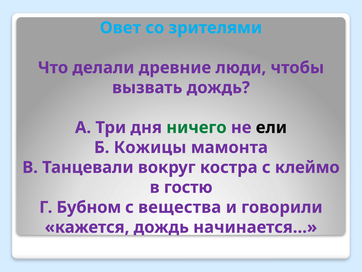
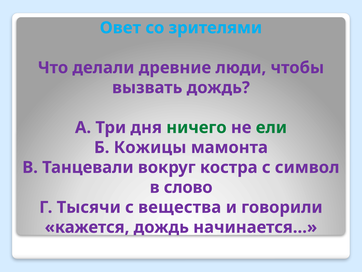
ели colour: black -> green (271, 127)
клеймо: клеймо -> символ (307, 167)
гостю: гостю -> слово (188, 187)
Бубном: Бубном -> Тысячи (89, 207)
